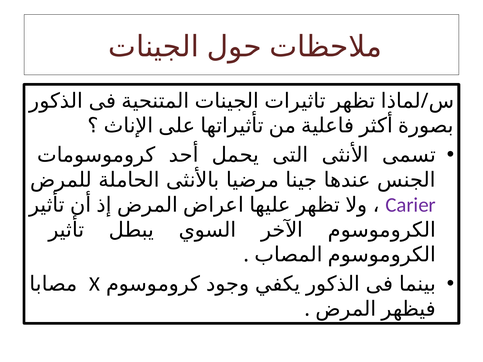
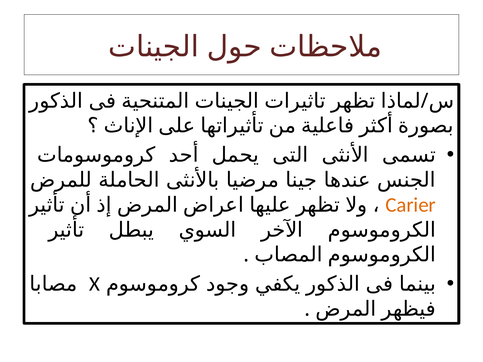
Carier colour: purple -> orange (411, 205)
